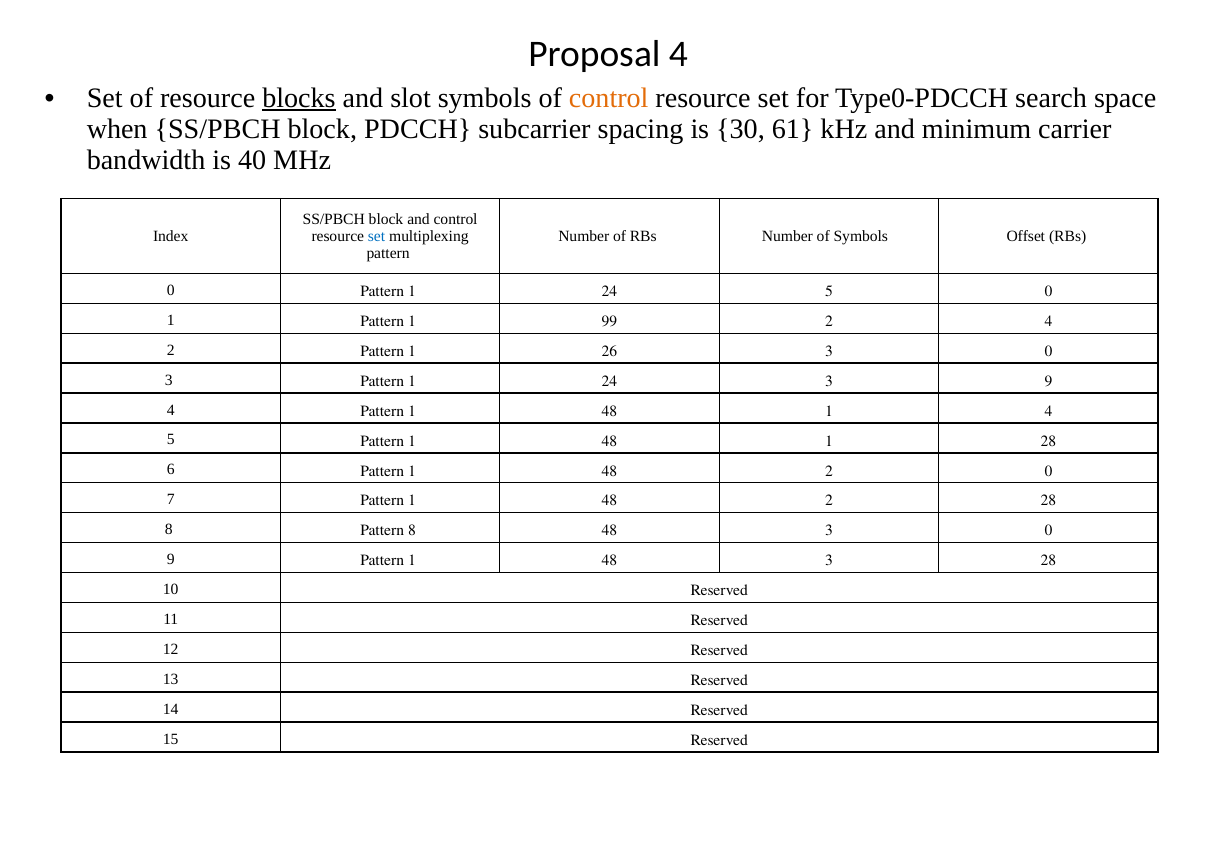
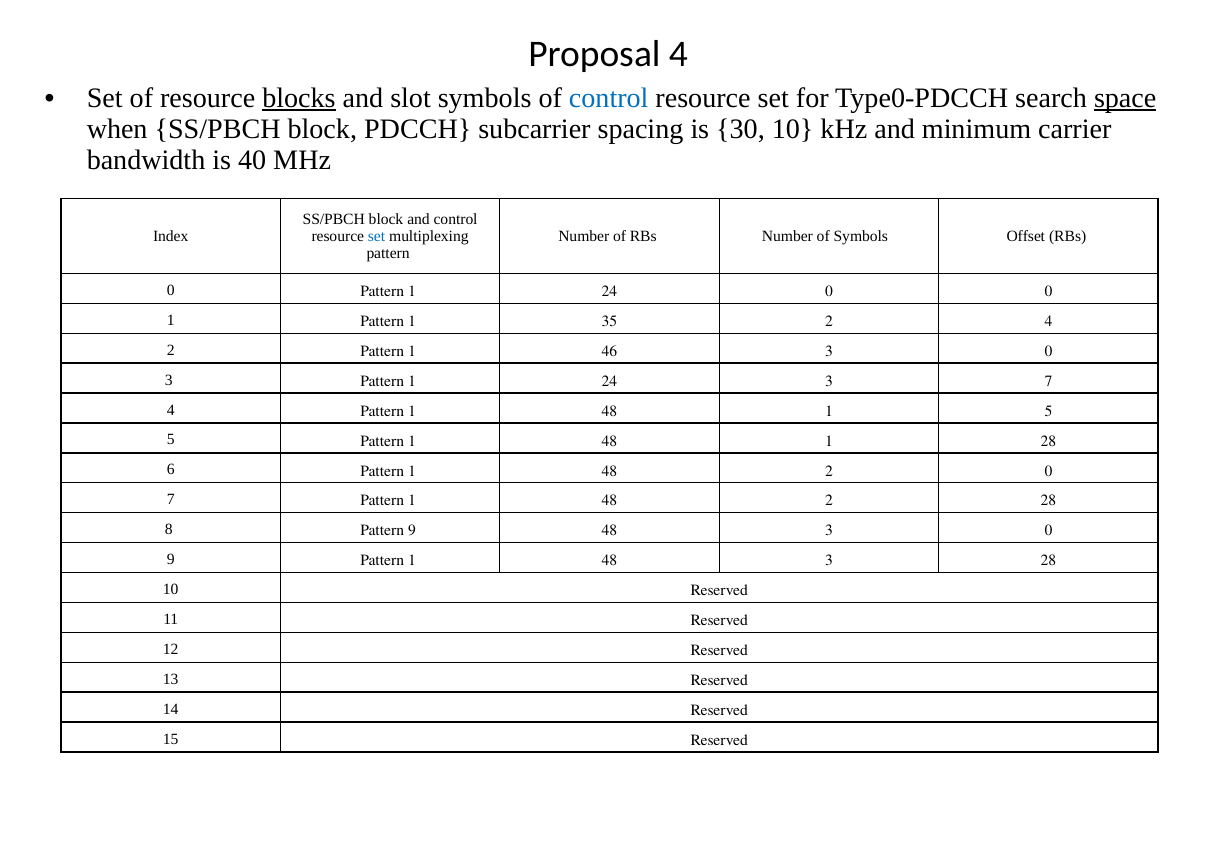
control colour: orange -> blue (609, 98)
space underline: none -> present (1125, 98)
30 61: 61 -> 10 (793, 129)
24 5: 5 -> 0 (829, 291)
99: 99 -> 35 (610, 321)
26: 26 -> 46 (610, 351)
3 9: 9 -> 7 (1048, 381)
1 4: 4 -> 5 (1048, 411)
Pattern 8: 8 -> 9 (412, 531)
